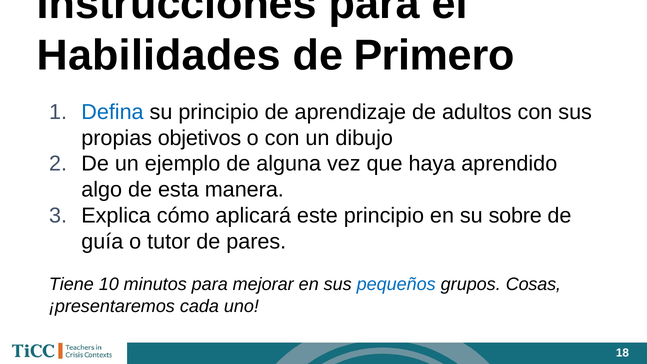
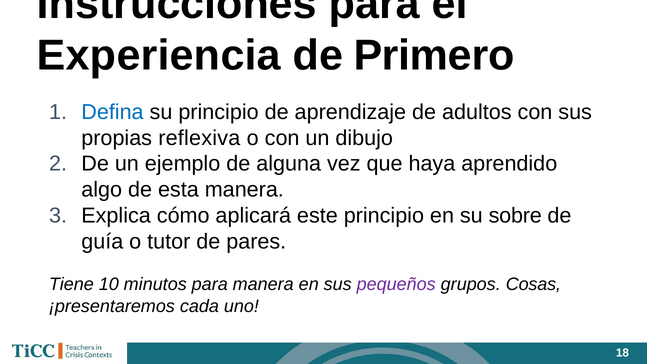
Habilidades: Habilidades -> Experiencia (159, 56)
objetivos: objetivos -> reflexiva (199, 138)
para mejorar: mejorar -> manera (263, 285)
pequeños colour: blue -> purple (396, 285)
